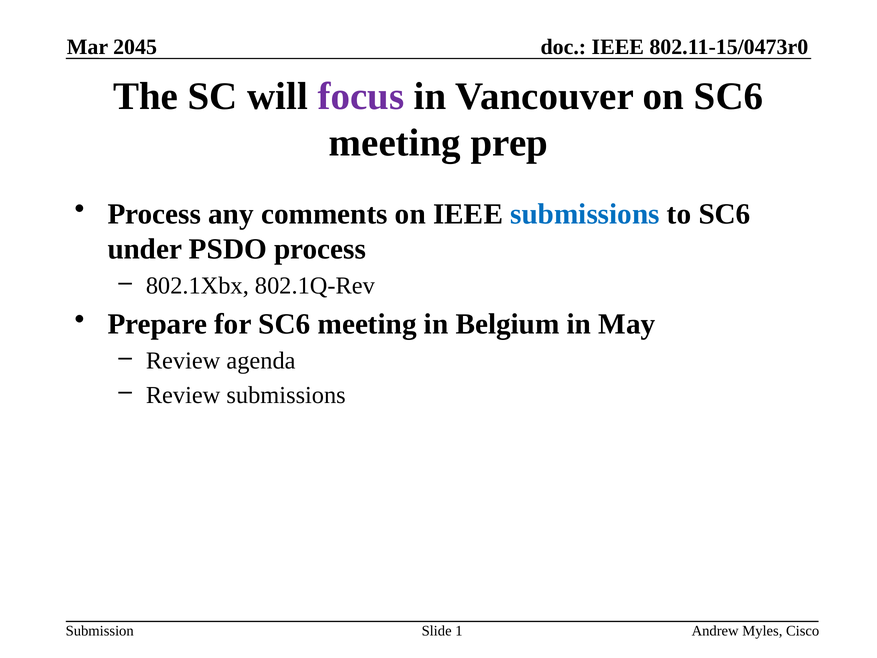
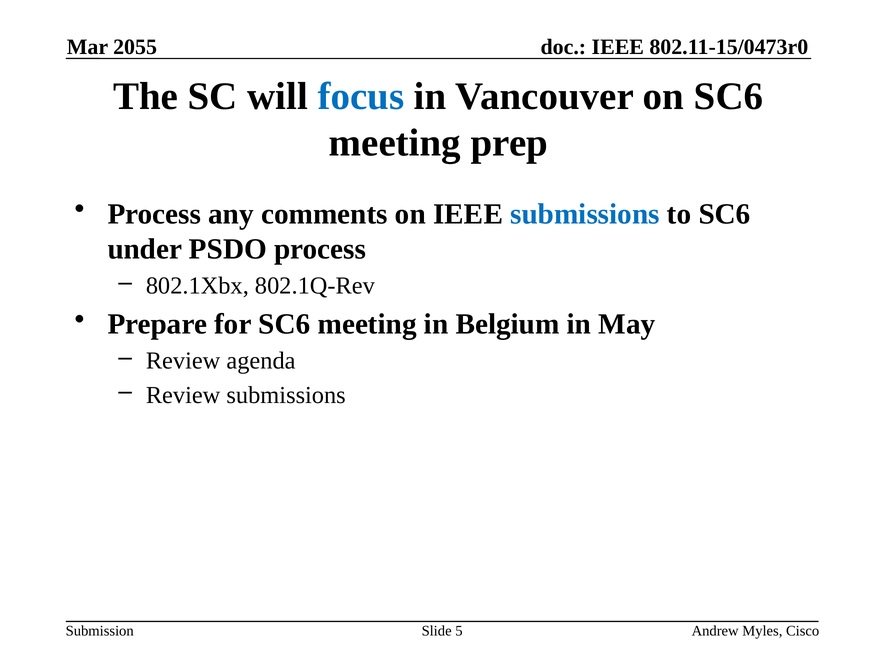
2045: 2045 -> 2055 (135, 47)
focus colour: purple -> blue (361, 96)
1: 1 -> 5 (459, 631)
